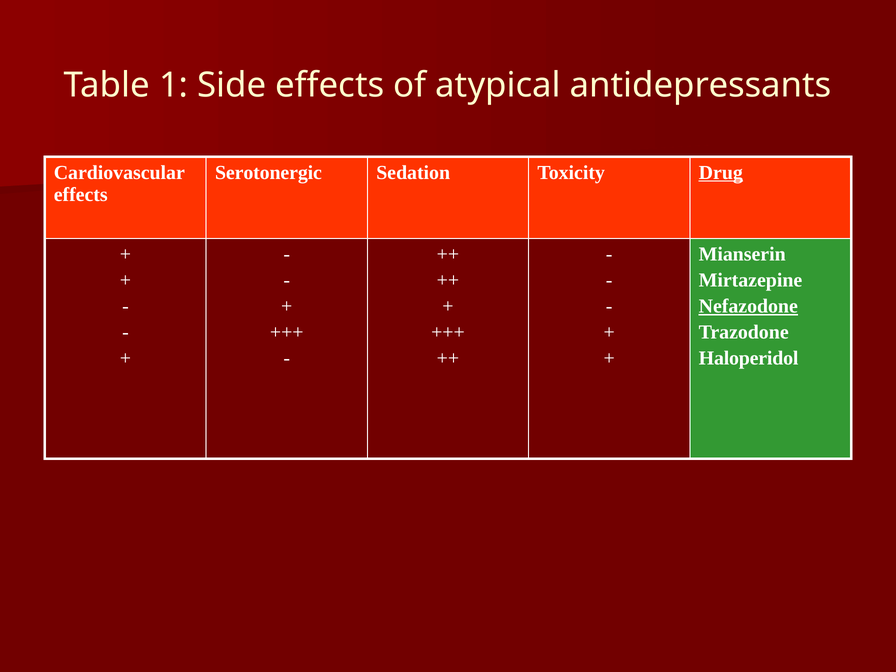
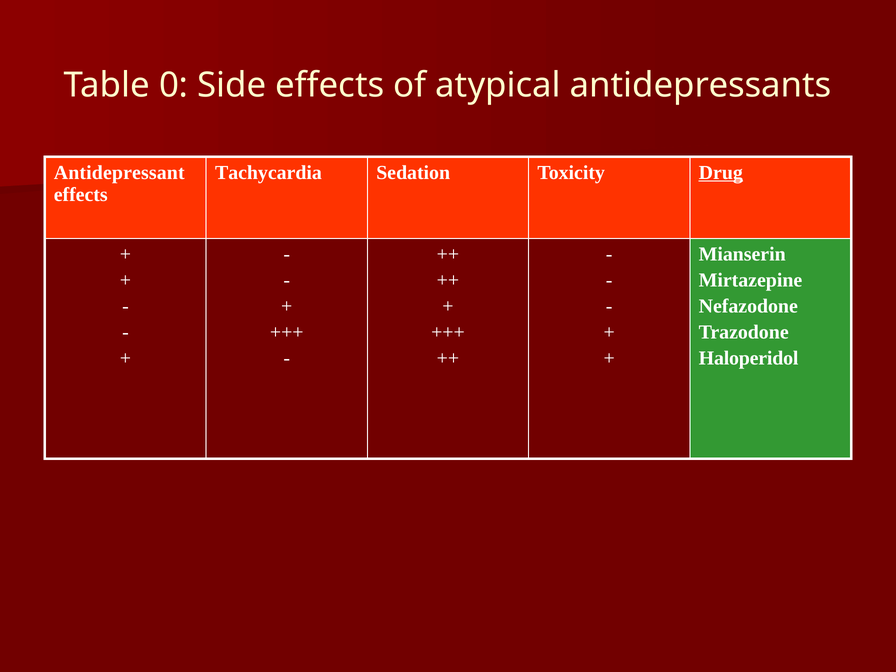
1: 1 -> 0 (174, 85)
Cardiovascular: Cardiovascular -> Antidepressant (119, 172)
Serotonergic: Serotonergic -> Tachycardia (268, 172)
Nefazodone underline: present -> none (748, 306)
